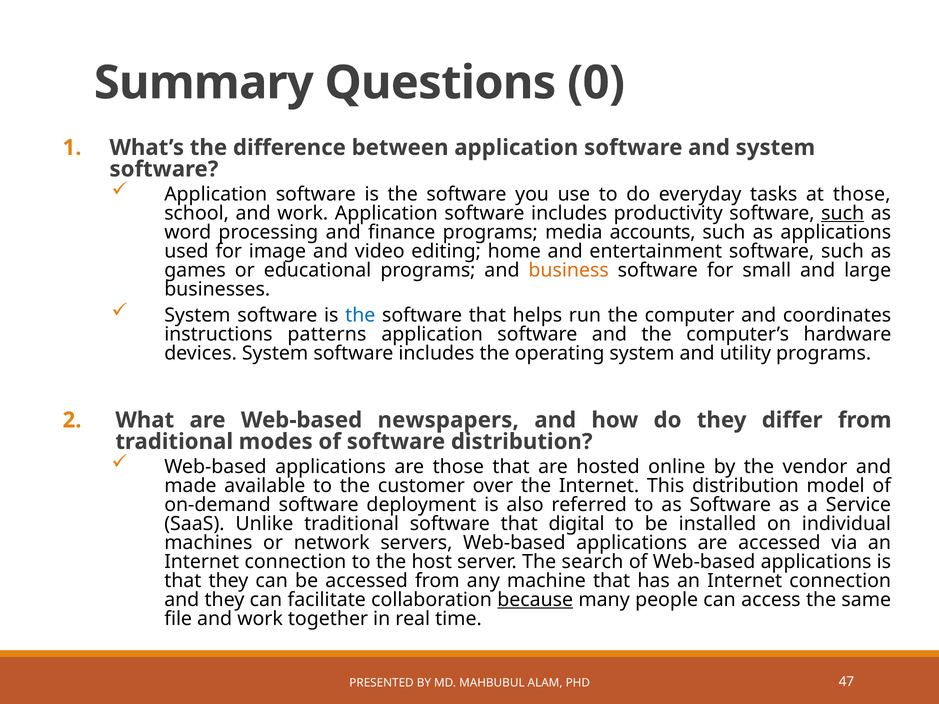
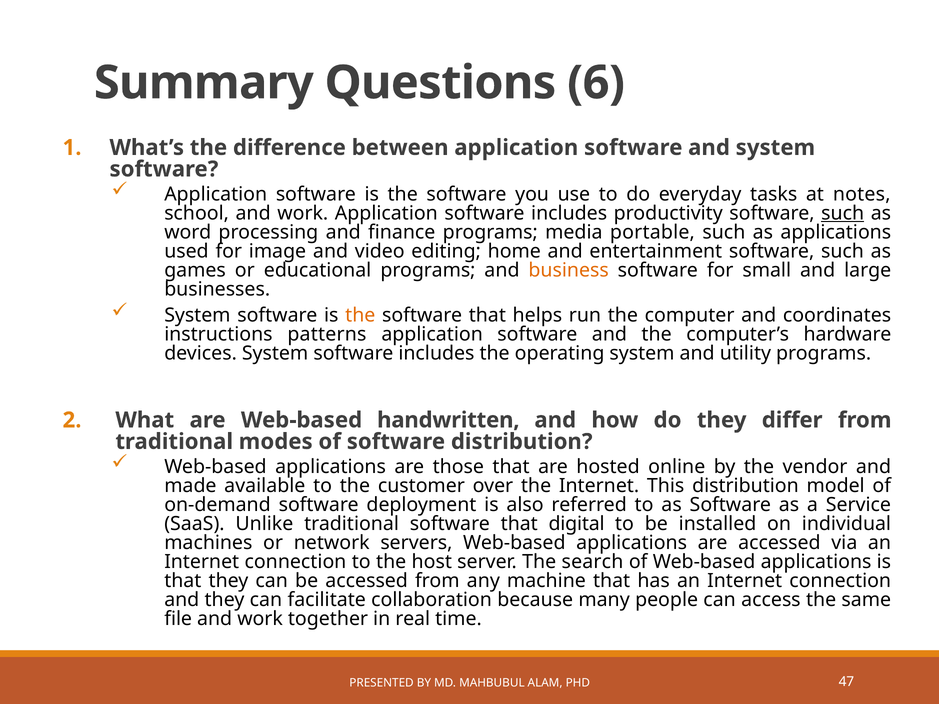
0: 0 -> 6 (596, 83)
at those: those -> notes (862, 194)
accounts: accounts -> portable (652, 232)
the colour: blue -> orange (360, 315)
newspapers: newspapers -> handwritten (448, 420)
because underline: present -> none (535, 600)
